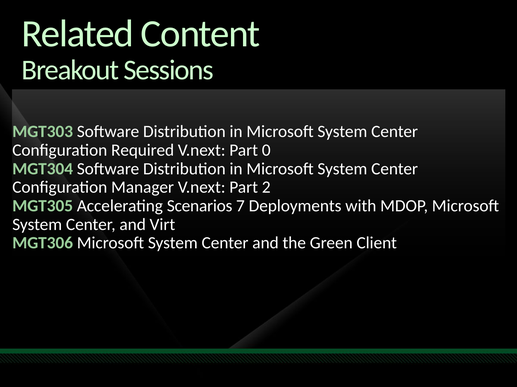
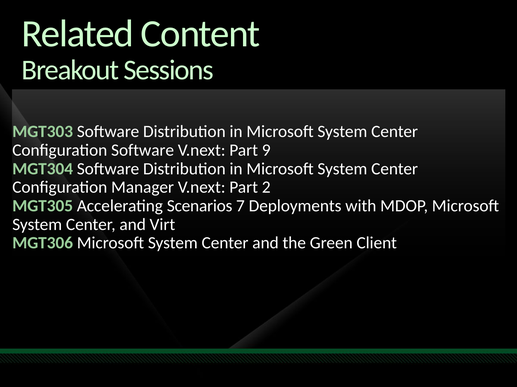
Configuration Required: Required -> Software (143, 150)
0: 0 -> 9 (266, 150)
